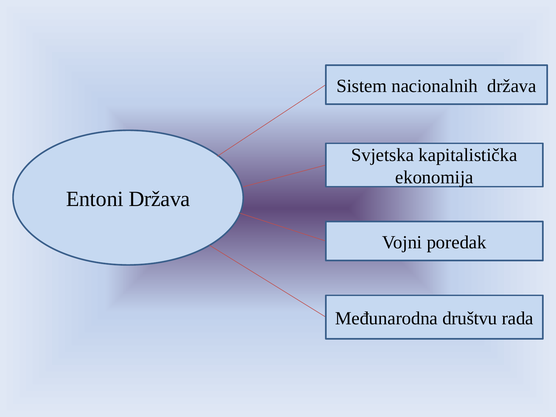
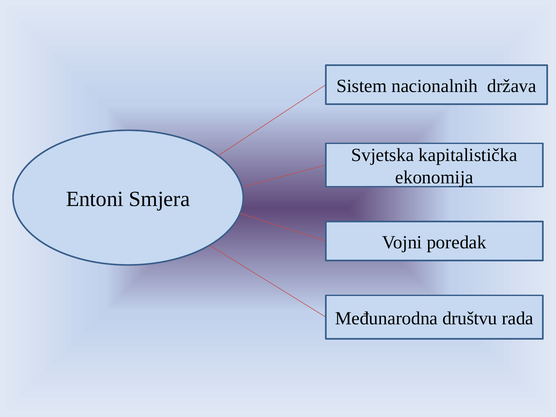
Entoni Država: Država -> Smjera (159, 199)
